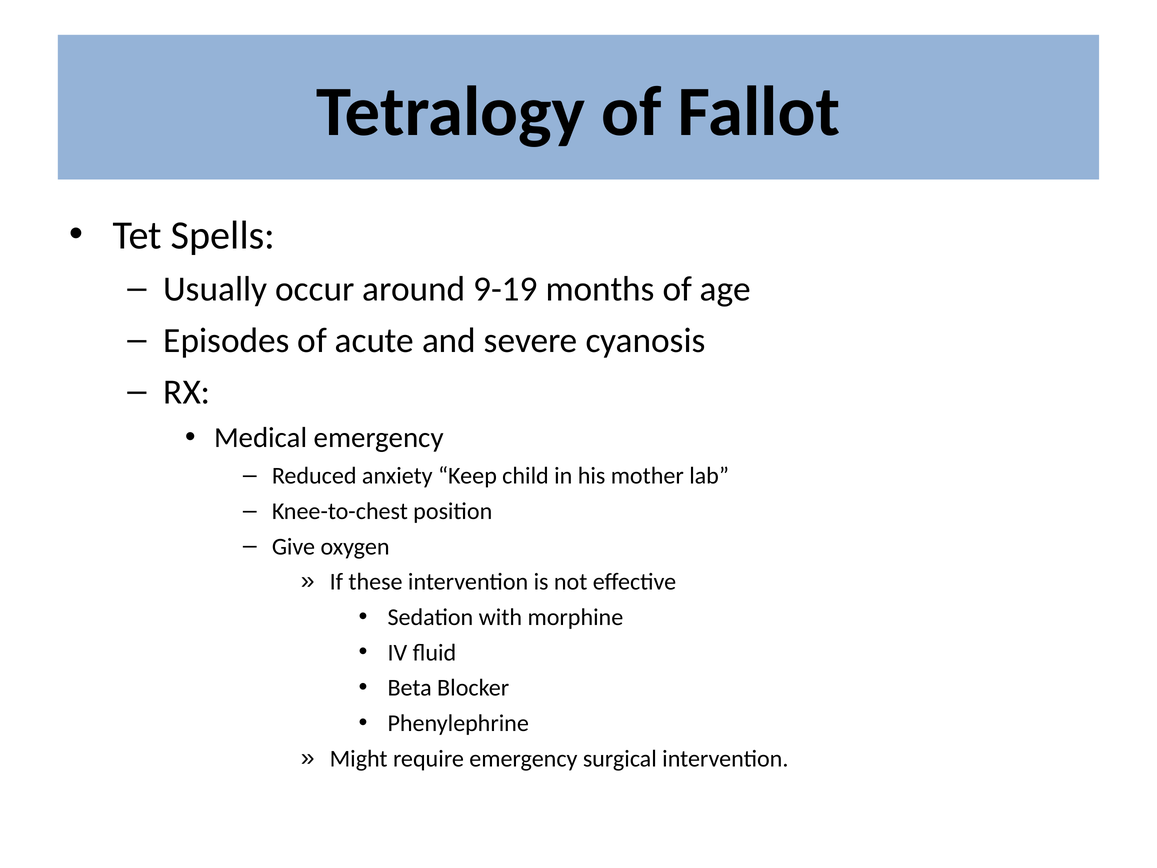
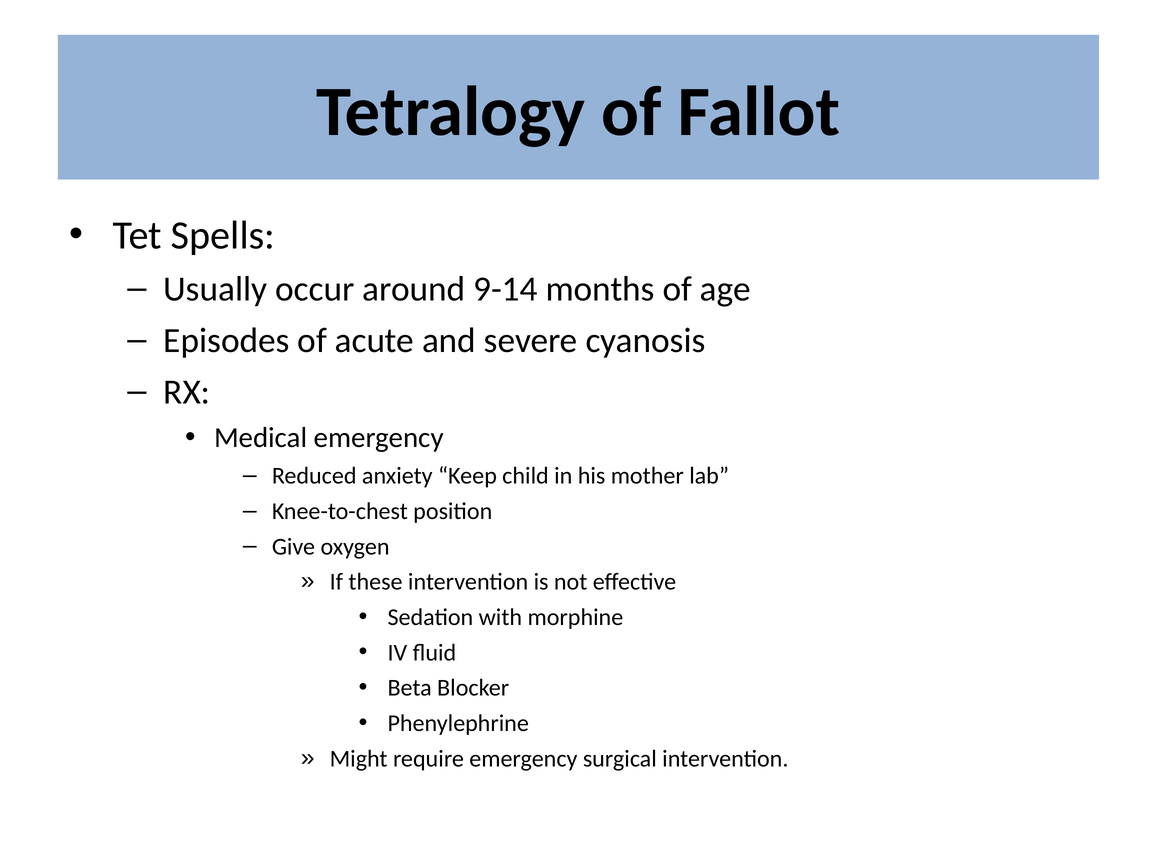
9-19: 9-19 -> 9-14 (505, 289)
